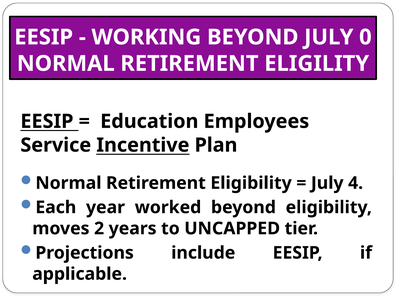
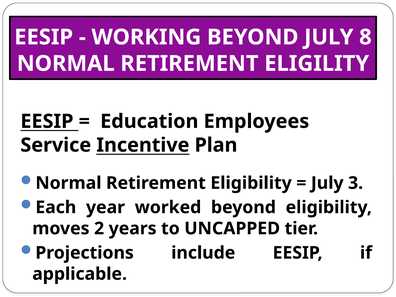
0: 0 -> 8 (365, 37)
4: 4 -> 3 (356, 183)
